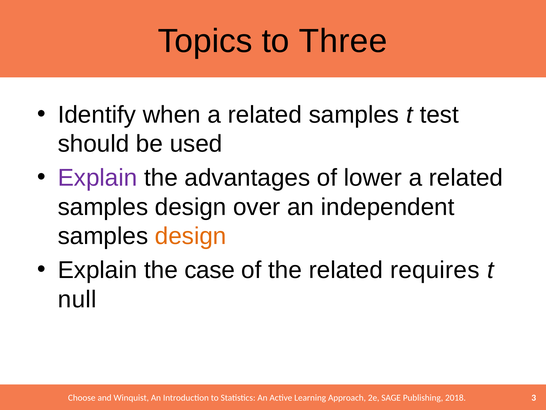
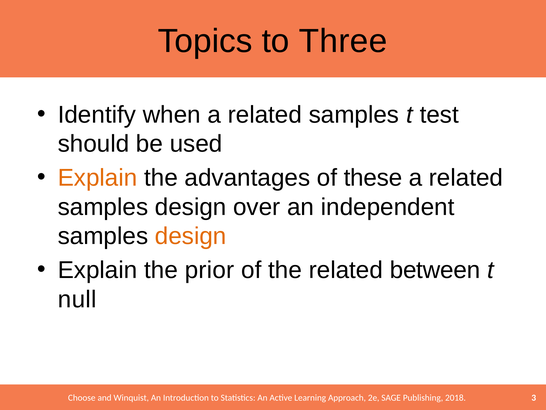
Explain colour: purple -> orange (98, 178)
lower: lower -> these (373, 178)
case: case -> prior (209, 270)
requires: requires -> between (435, 270)
